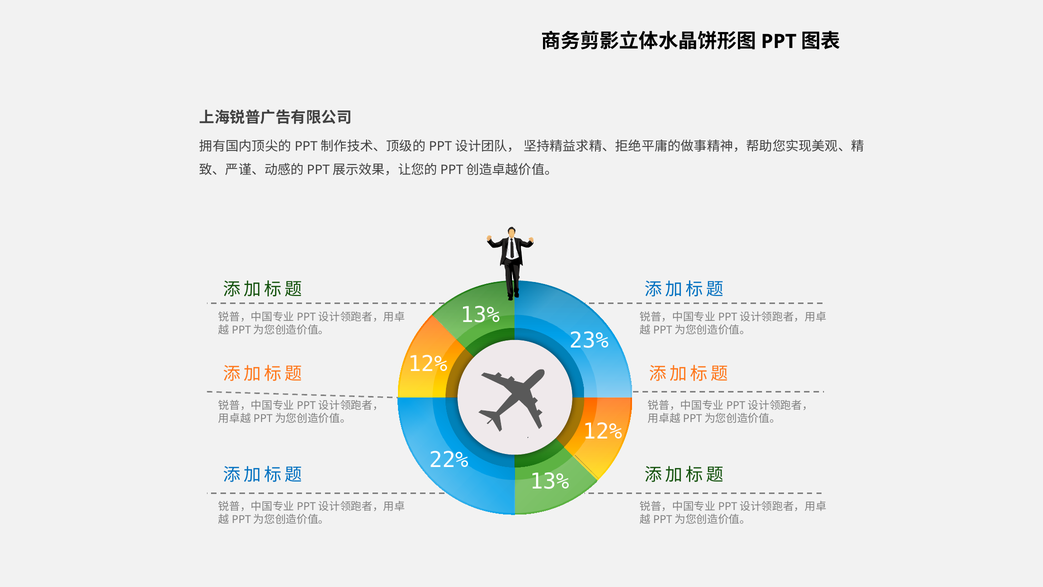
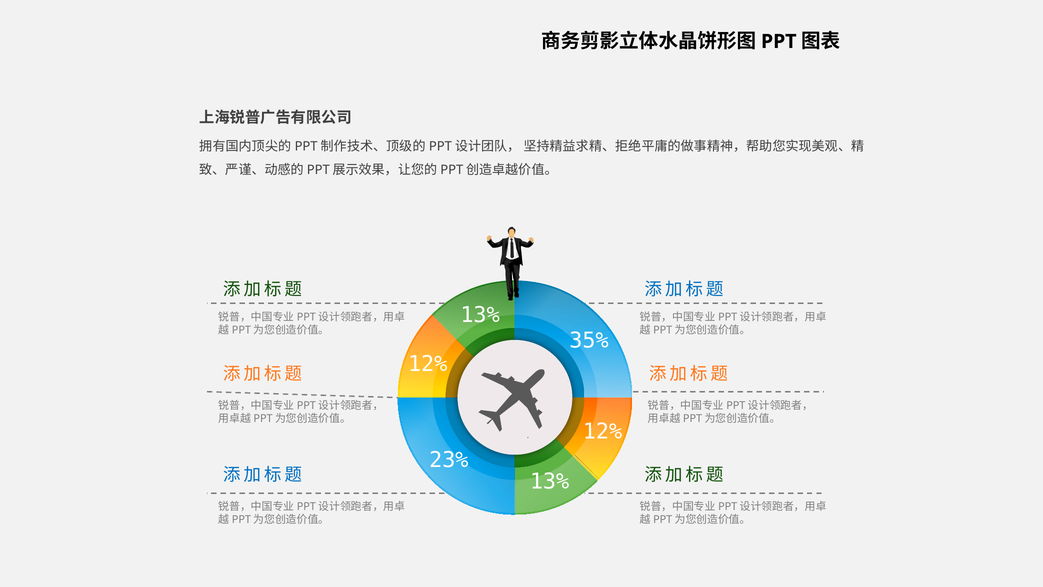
23%: 23% -> 35% (589, 340)
22%: 22% -> 23% (449, 460)
